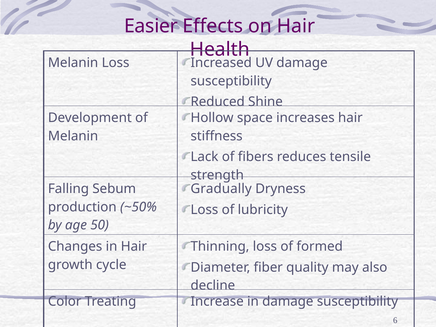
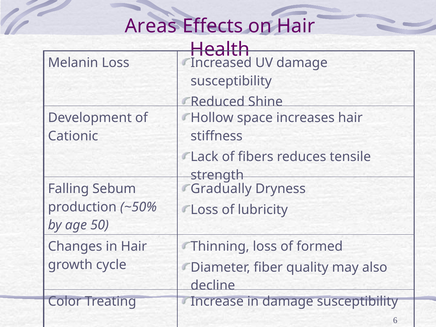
Easier: Easier -> Areas (151, 26)
Melanin: Melanin -> Cationic (73, 136)
